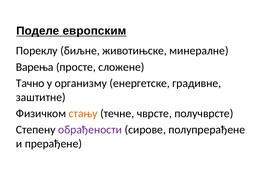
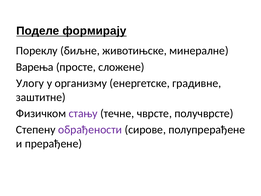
европским: европским -> формирају (94, 31)
Тачно: Тачно -> Улогу (30, 83)
стању colour: orange -> purple (83, 113)
